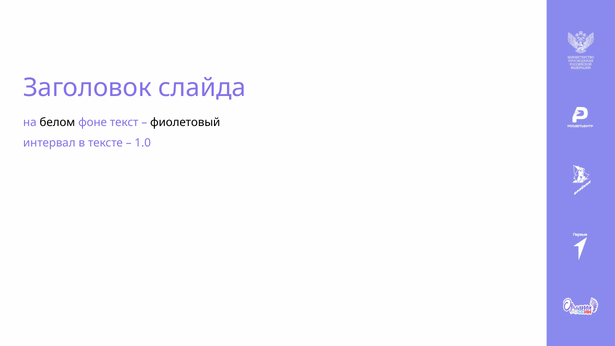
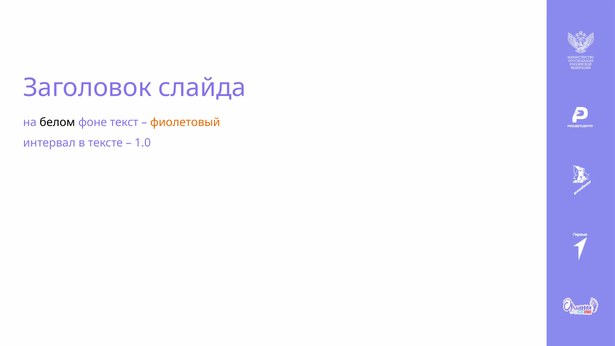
фиолетовый colour: black -> orange (185, 123)
